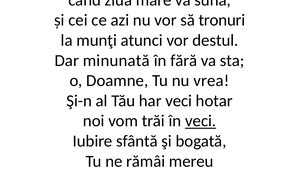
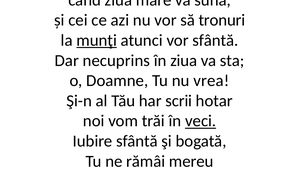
munţi underline: none -> present (97, 40)
vor destul: destul -> sfântă (215, 40)
Dar minunată: minunată -> necuprins (116, 61)
în fără: fără -> ziua (184, 61)
har veci: veci -> scrii (179, 101)
